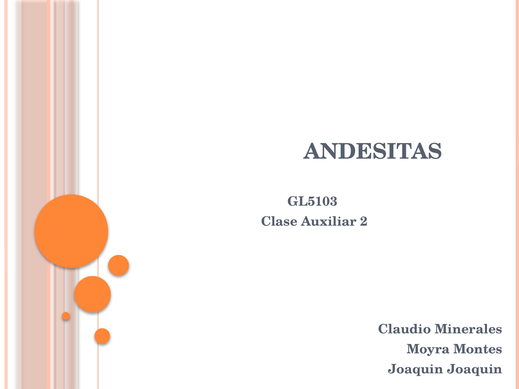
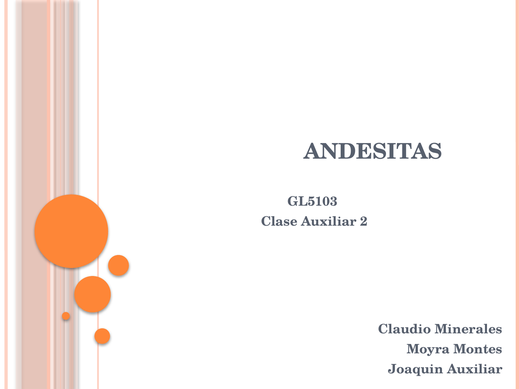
Joaquin Joaquin: Joaquin -> Auxiliar (475, 369)
